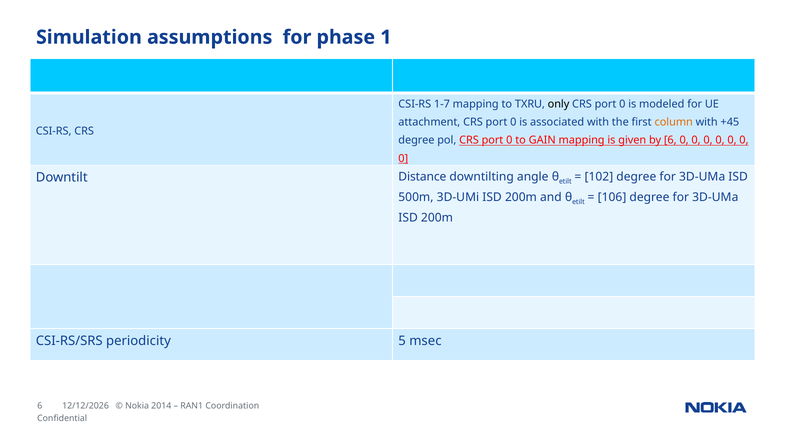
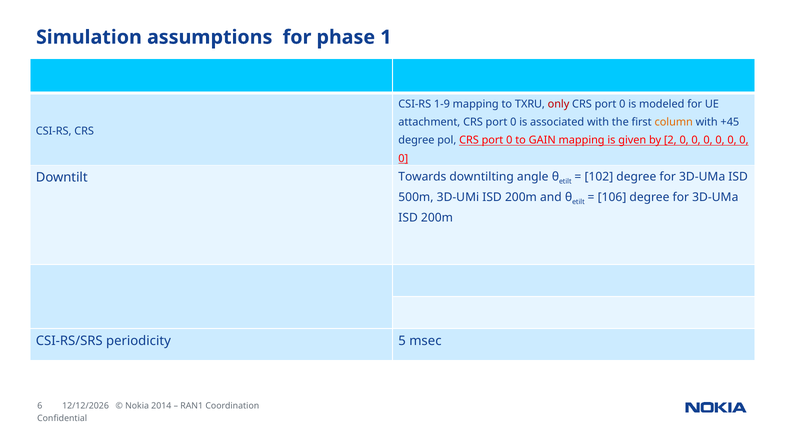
1-7: 1-7 -> 1-9 (442, 104)
only colour: black -> red (559, 104)
by 6: 6 -> 2 (670, 140)
Distance: Distance -> Towards (422, 177)
